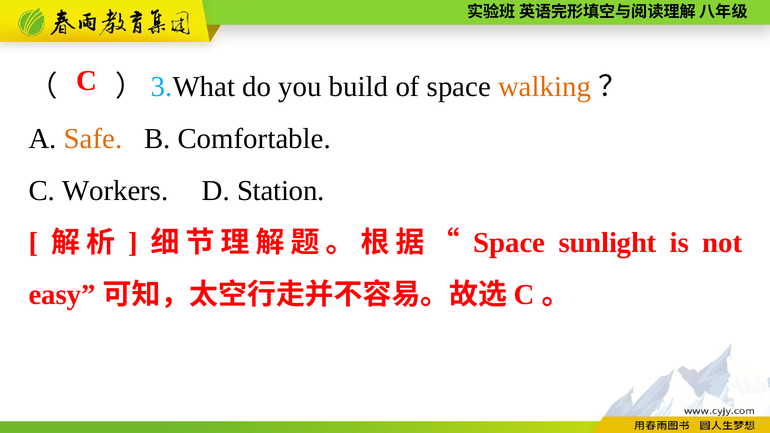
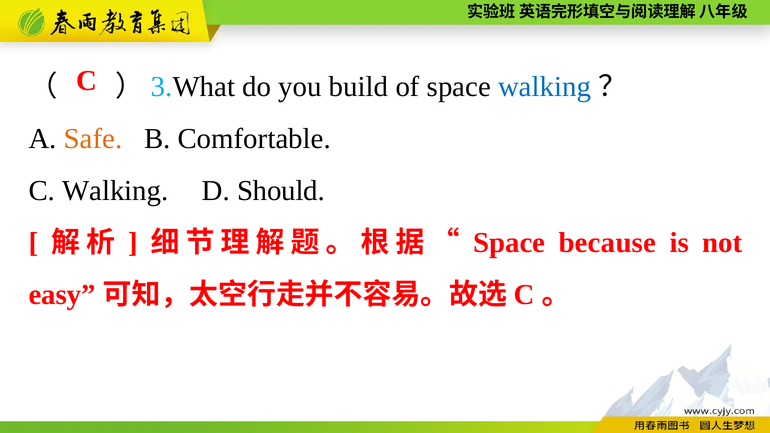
walking colour: orange -> blue (545, 87)
C Workers: Workers -> Walking (115, 191)
Station: Station -> Should (281, 191)
sunlight: sunlight -> because (607, 243)
